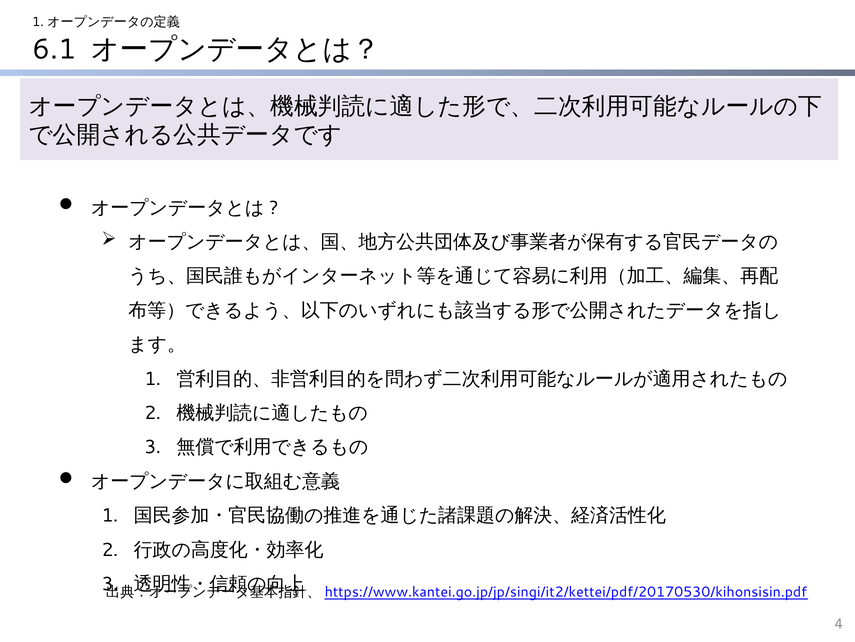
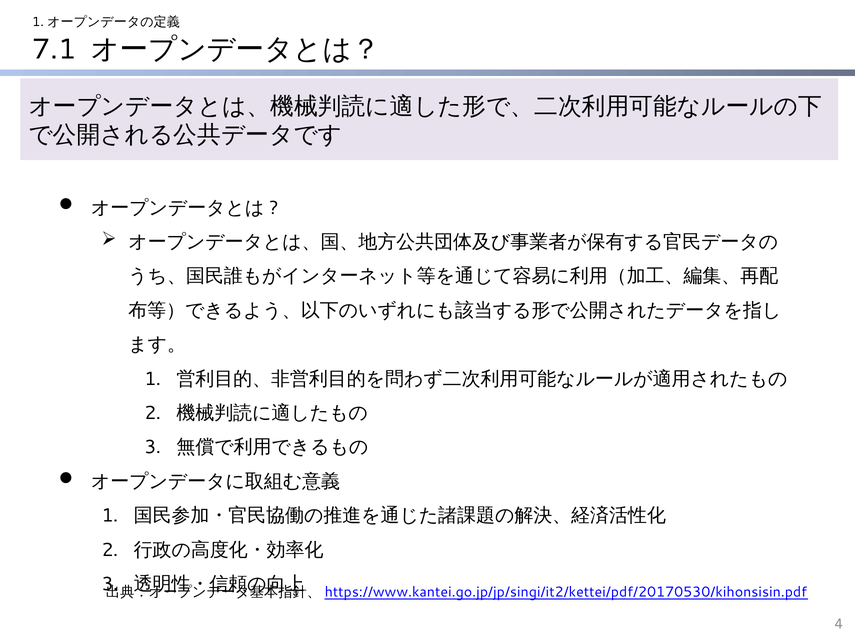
6.1: 6.1 -> 7.1 (54, 49)
